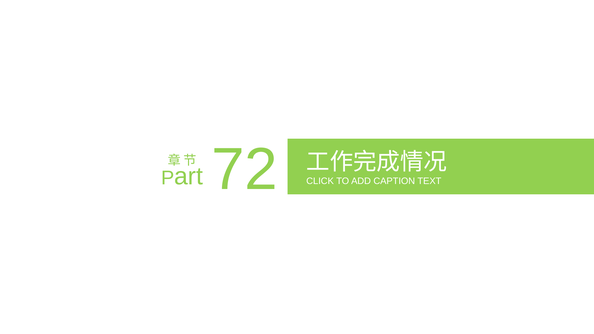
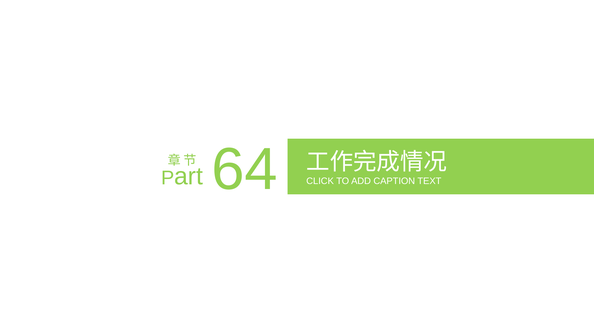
72: 72 -> 64 (245, 170)
